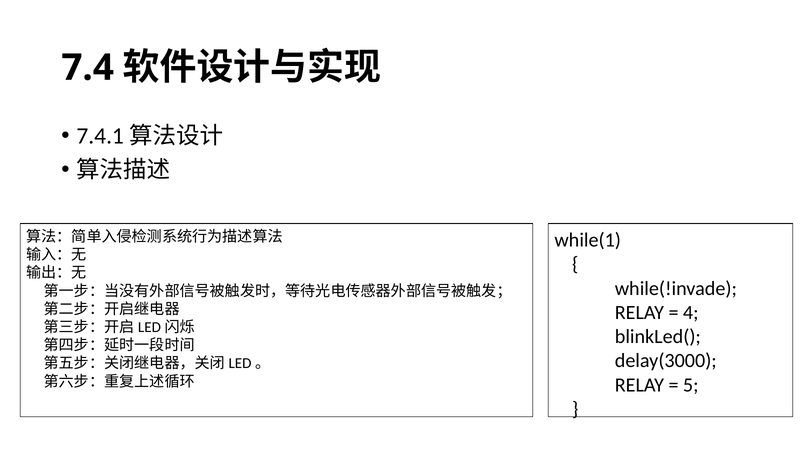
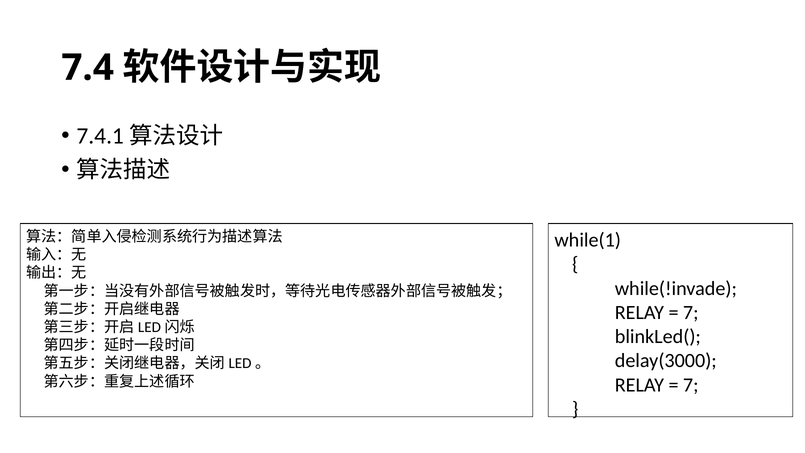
4: 4 -> 7 (691, 312)
5: 5 -> 7 (691, 385)
